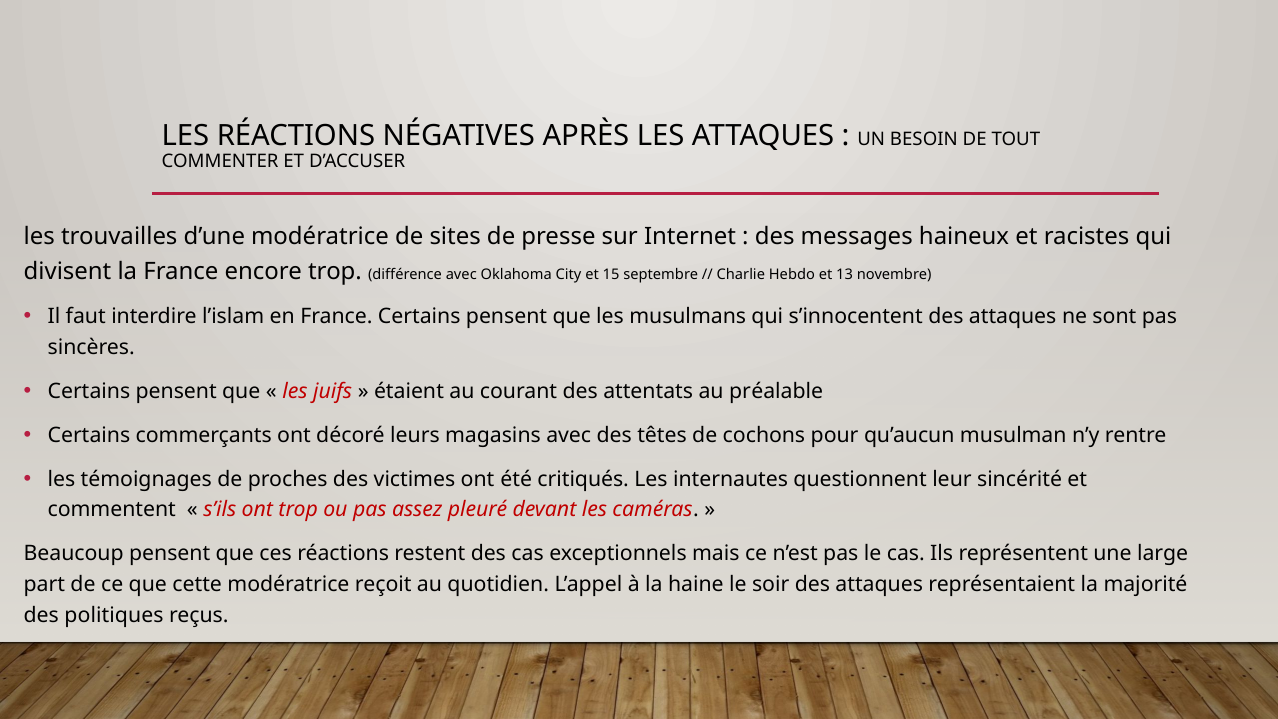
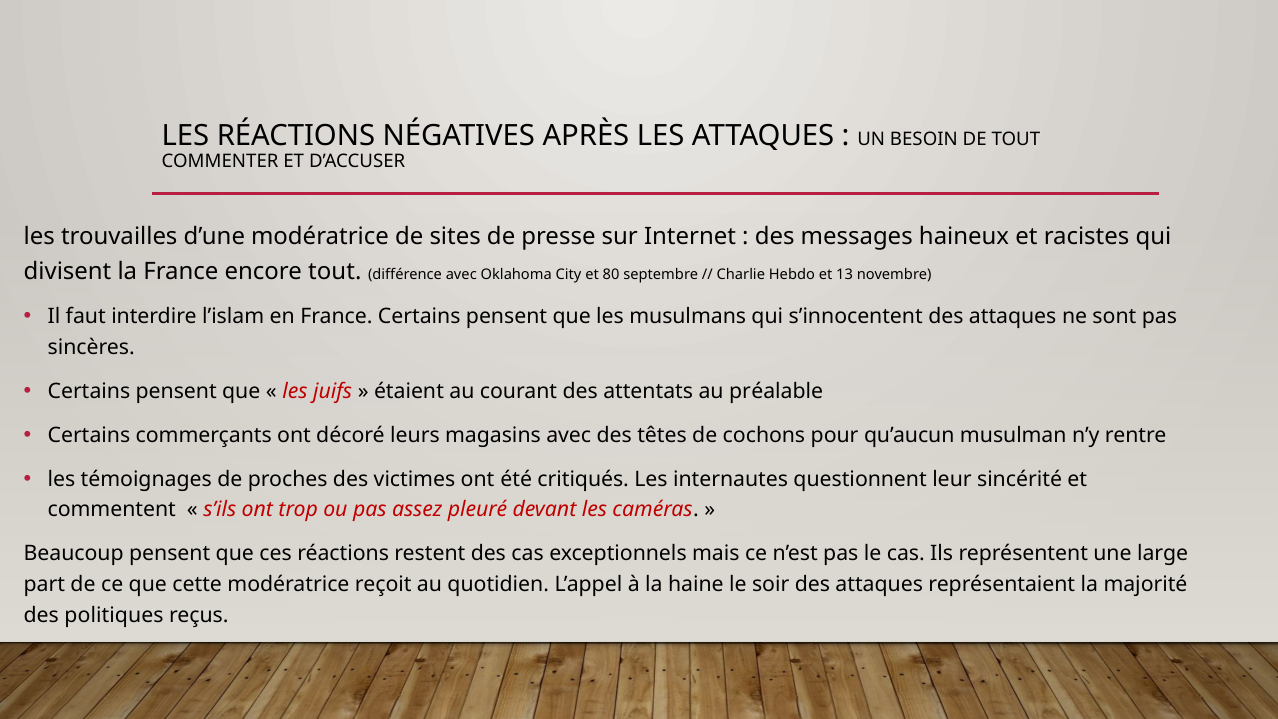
encore trop: trop -> tout (335, 271)
15: 15 -> 80 (611, 274)
